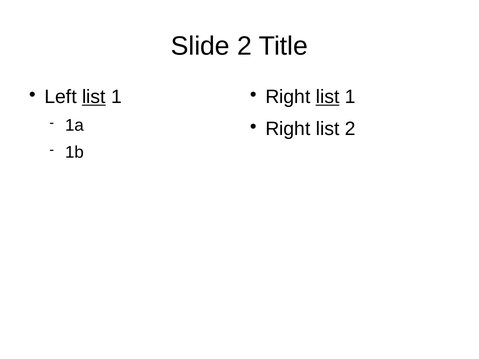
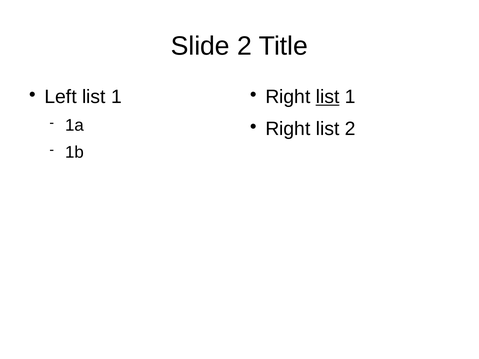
list underline: present -> none (94, 97)
